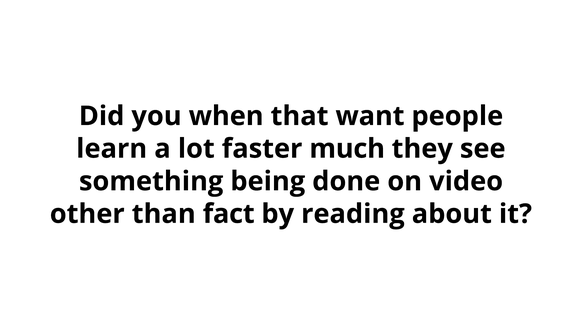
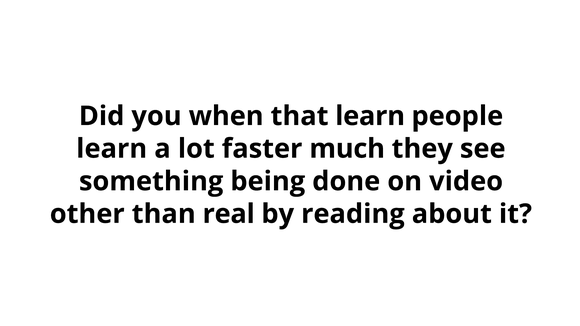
that want: want -> learn (370, 116)
fact: fact -> real (229, 214)
